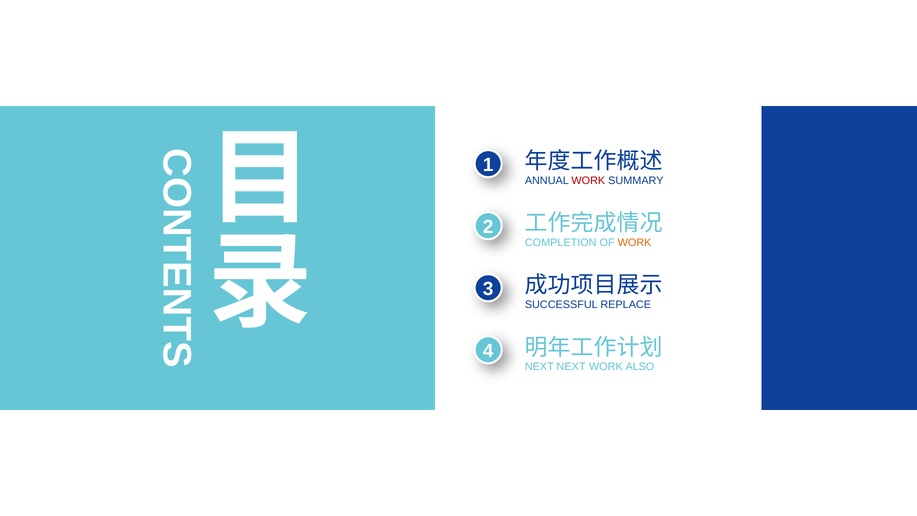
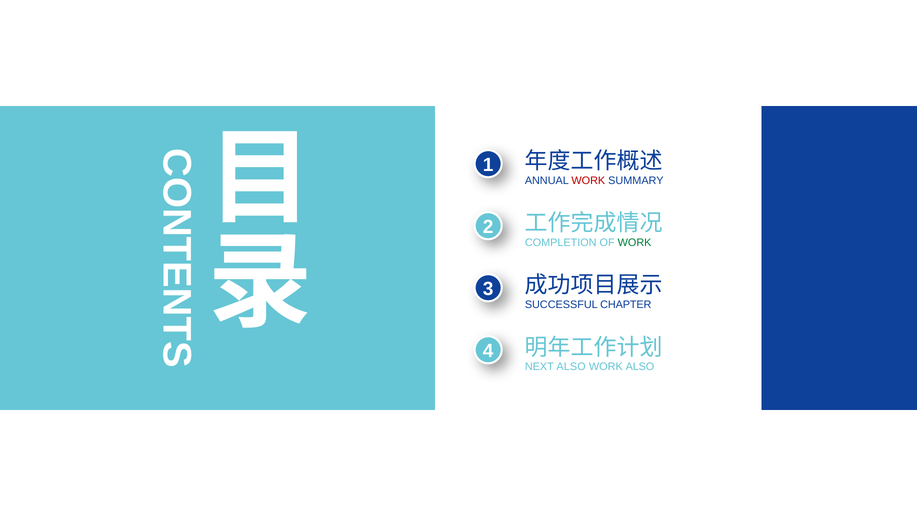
WORK colour: orange -> green (635, 243)
REPLACE: REPLACE -> CHAPTER (626, 305)
NEXT NEXT: NEXT -> ALSO (571, 367)
